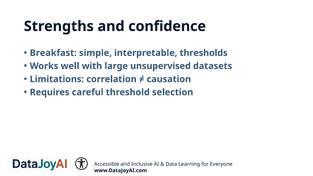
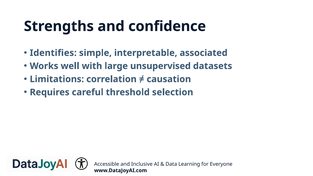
Breakfast: Breakfast -> Identifies (53, 53)
thresholds: thresholds -> associated (204, 53)
